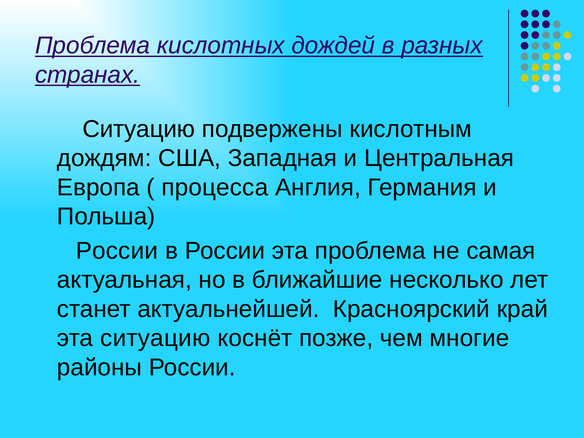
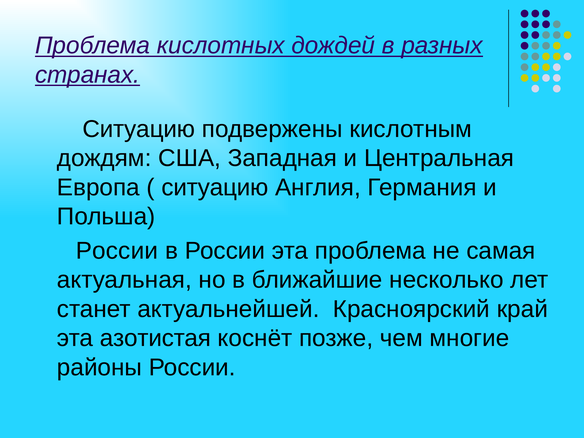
процесса: процесса -> ситуацию (215, 187)
эта ситуацию: ситуацию -> азотистая (156, 338)
